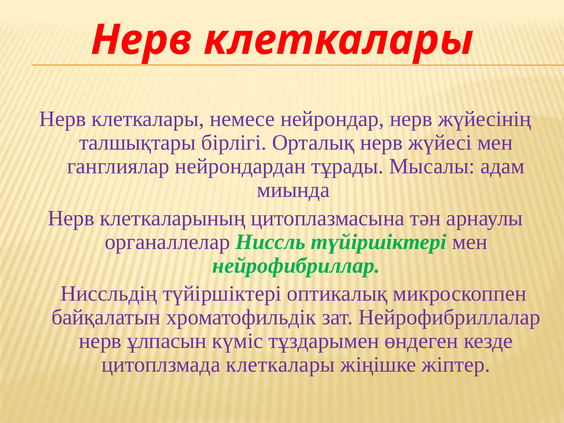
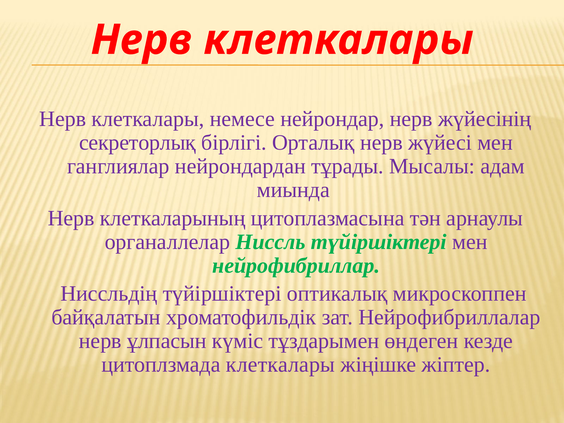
талшықтары: талшықтары -> секреторлық (138, 143)
